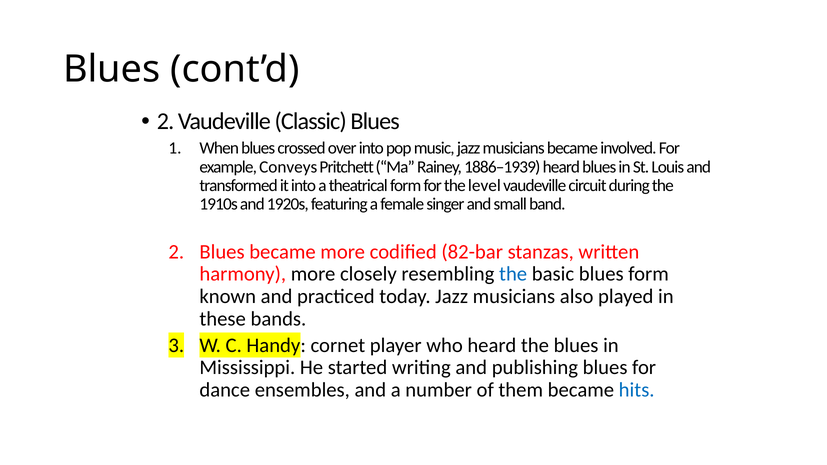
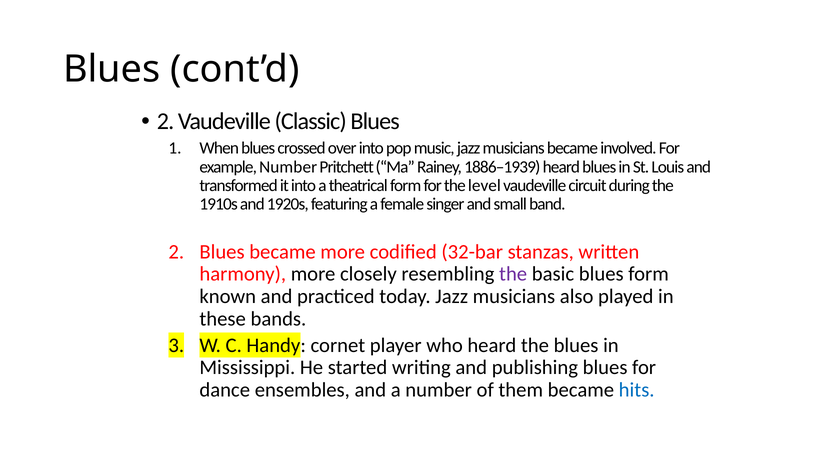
example Conveys: Conveys -> Number (288, 167)
82-bar: 82-bar -> 32-bar (472, 252)
the colour: blue -> purple (513, 274)
